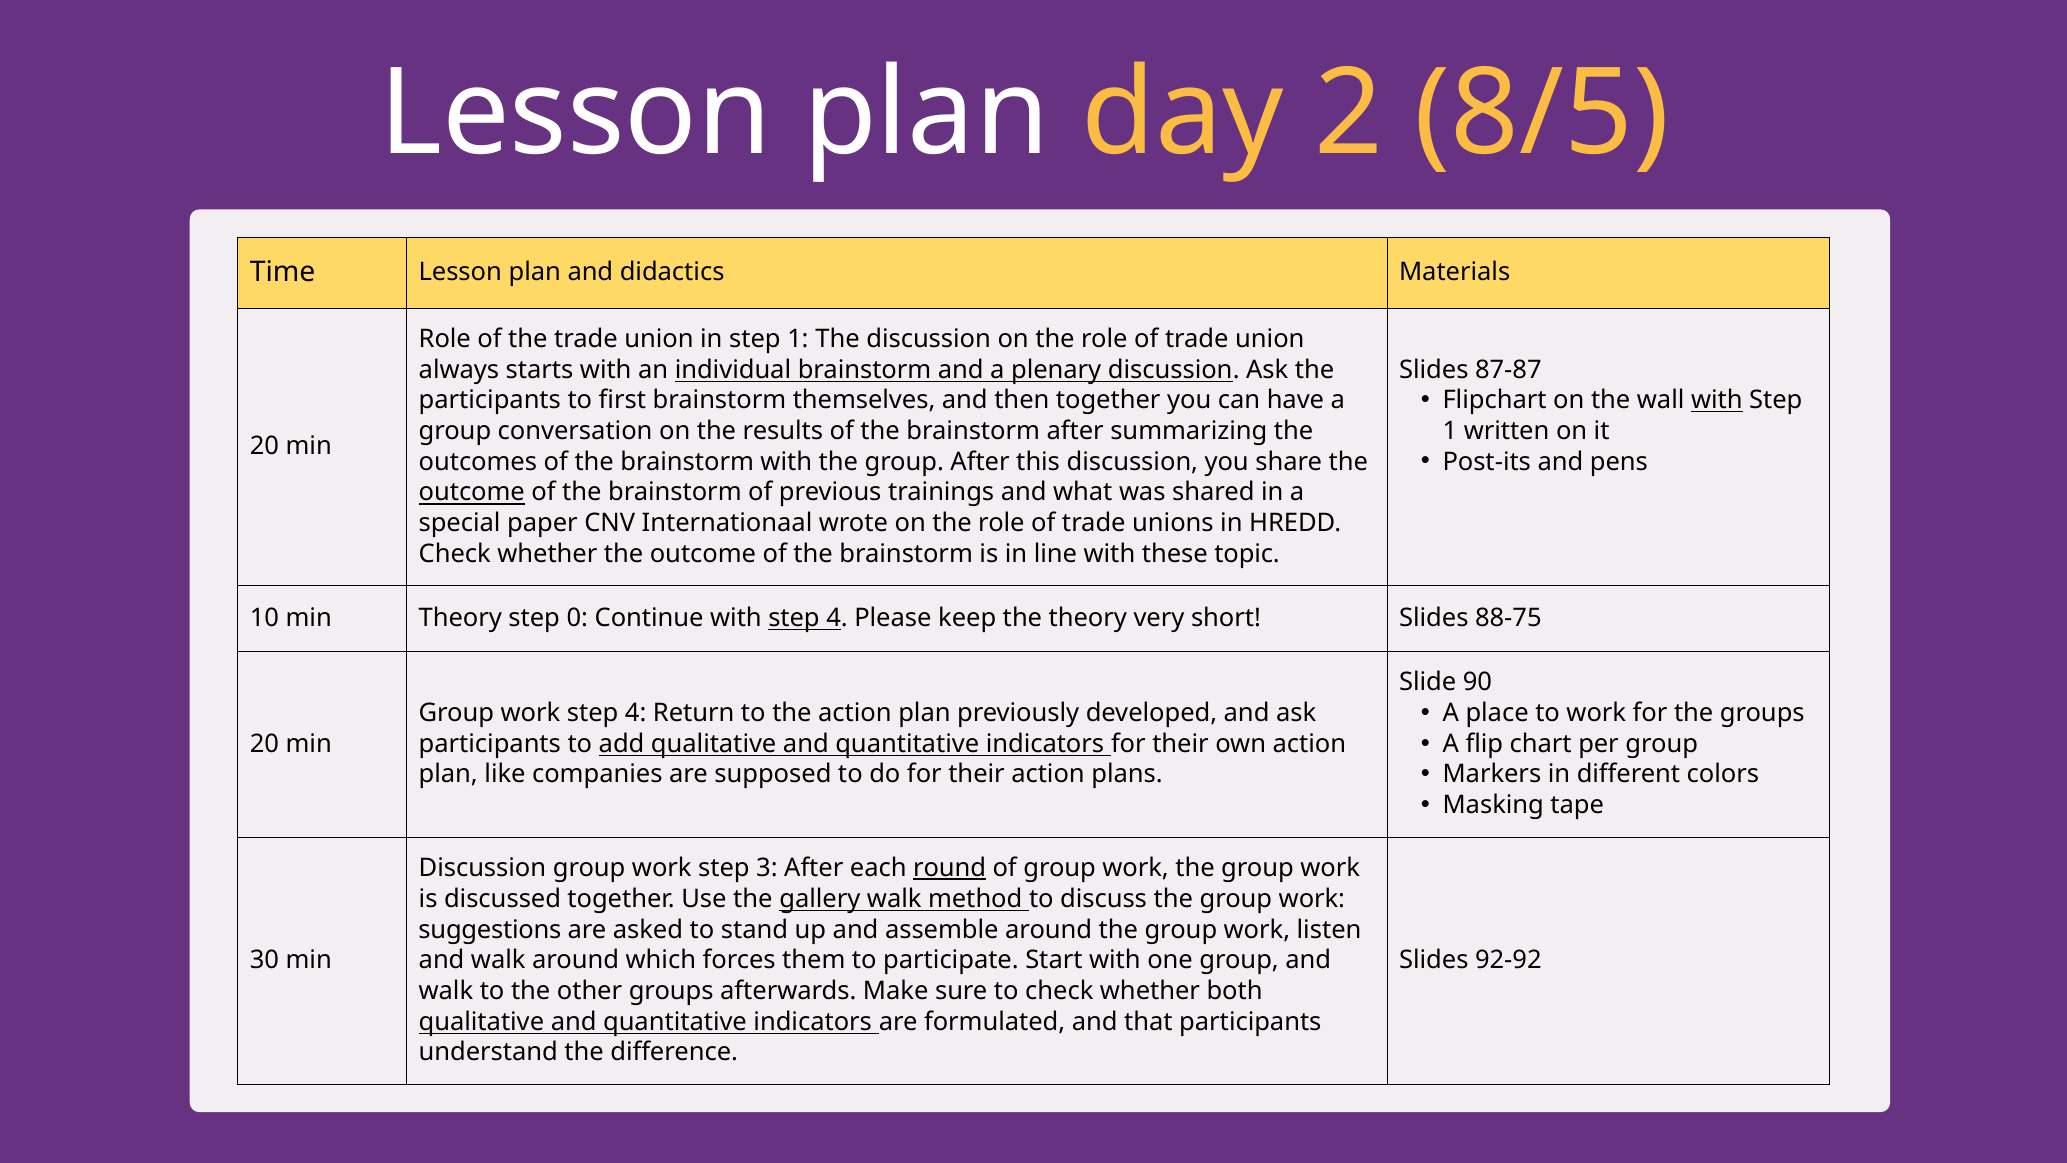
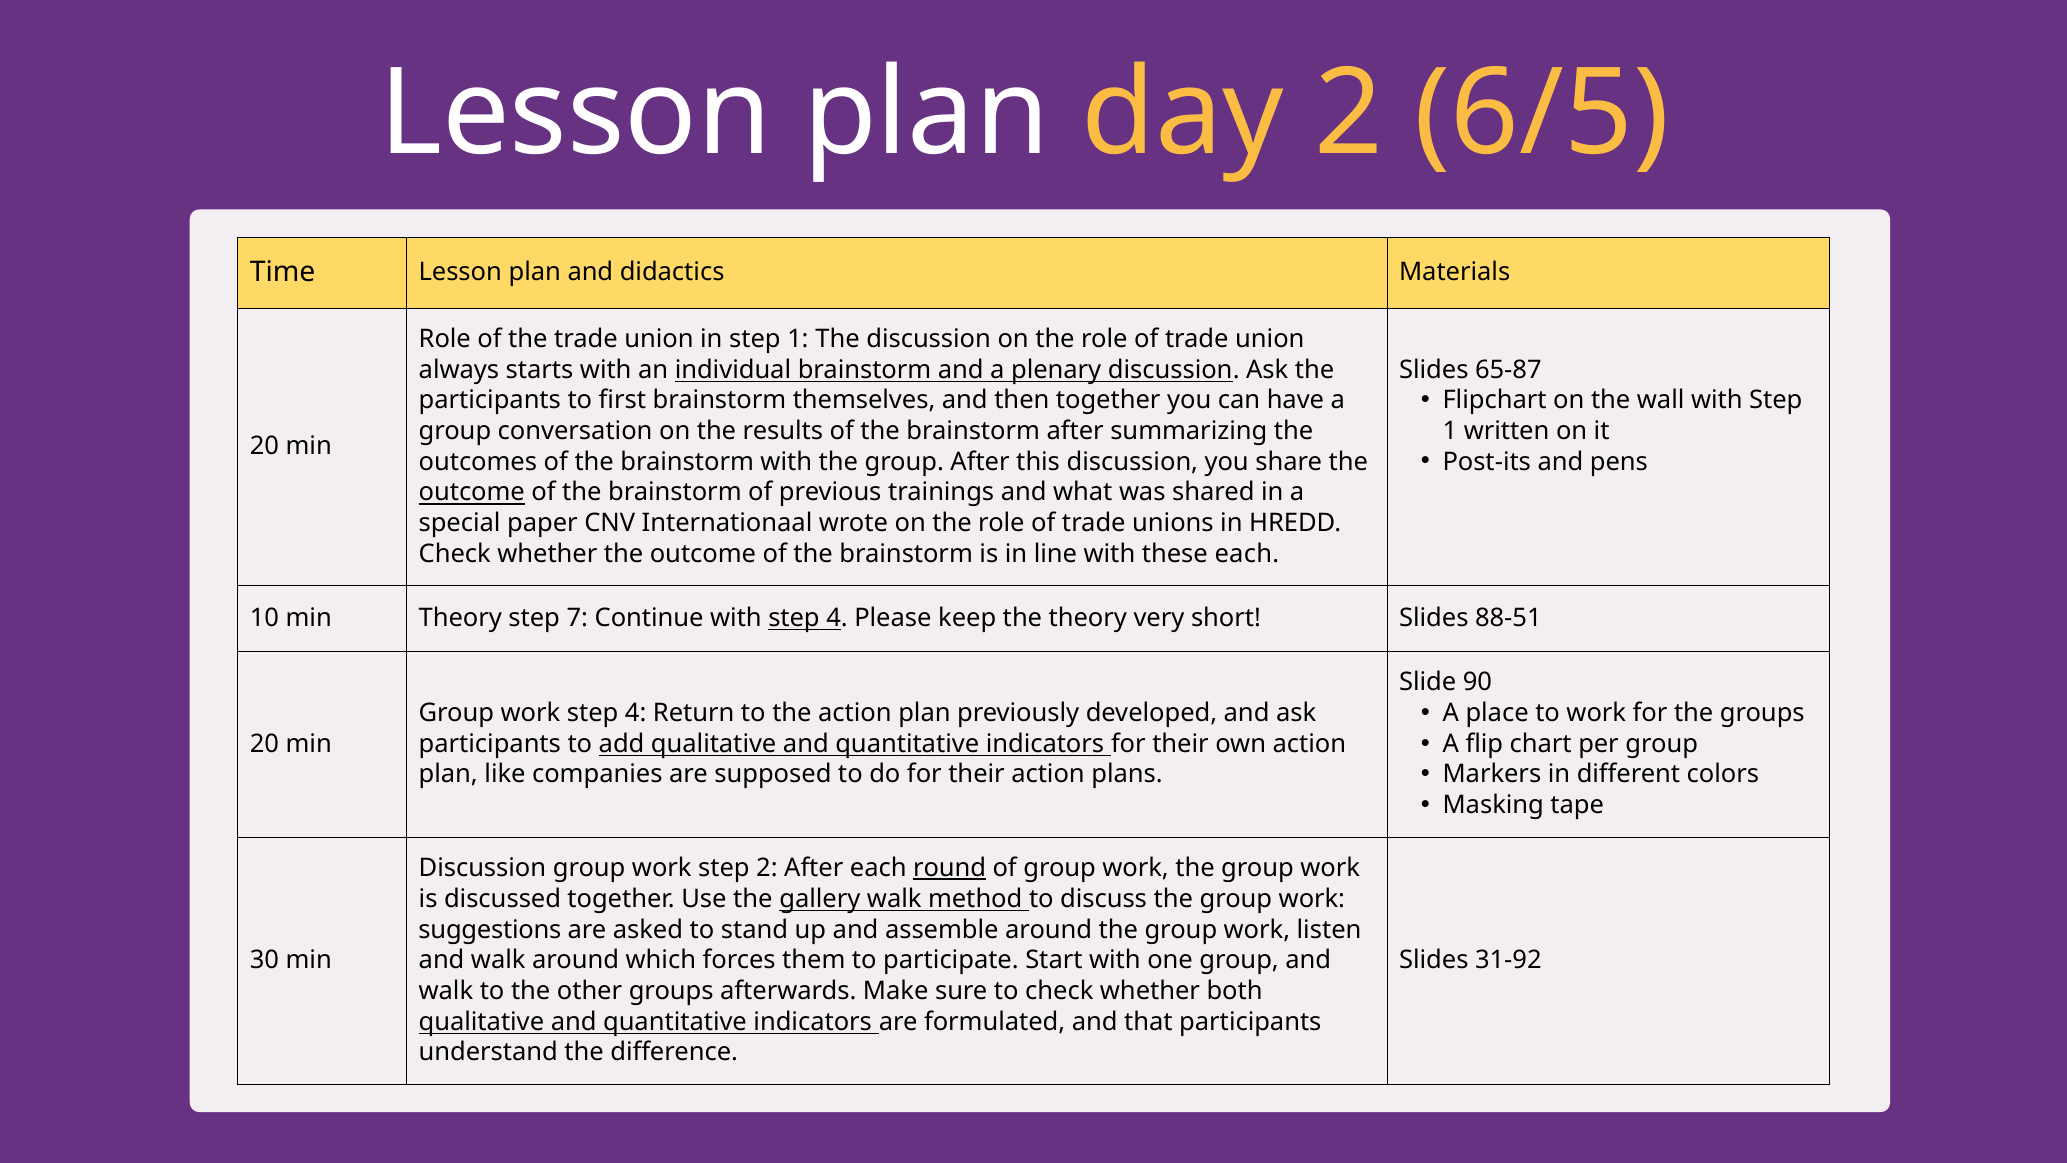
8/5: 8/5 -> 6/5 (1542, 114)
87-87: 87-87 -> 65-87 (1508, 370)
with underline: present -> none (1717, 400)
these topic: topic -> each (1247, 554)
0: 0 -> 7 (577, 617)
88-75: 88-75 -> 88-51 (1508, 617)
step 3: 3 -> 2 (767, 868)
92-92: 92-92 -> 31-92 (1508, 960)
